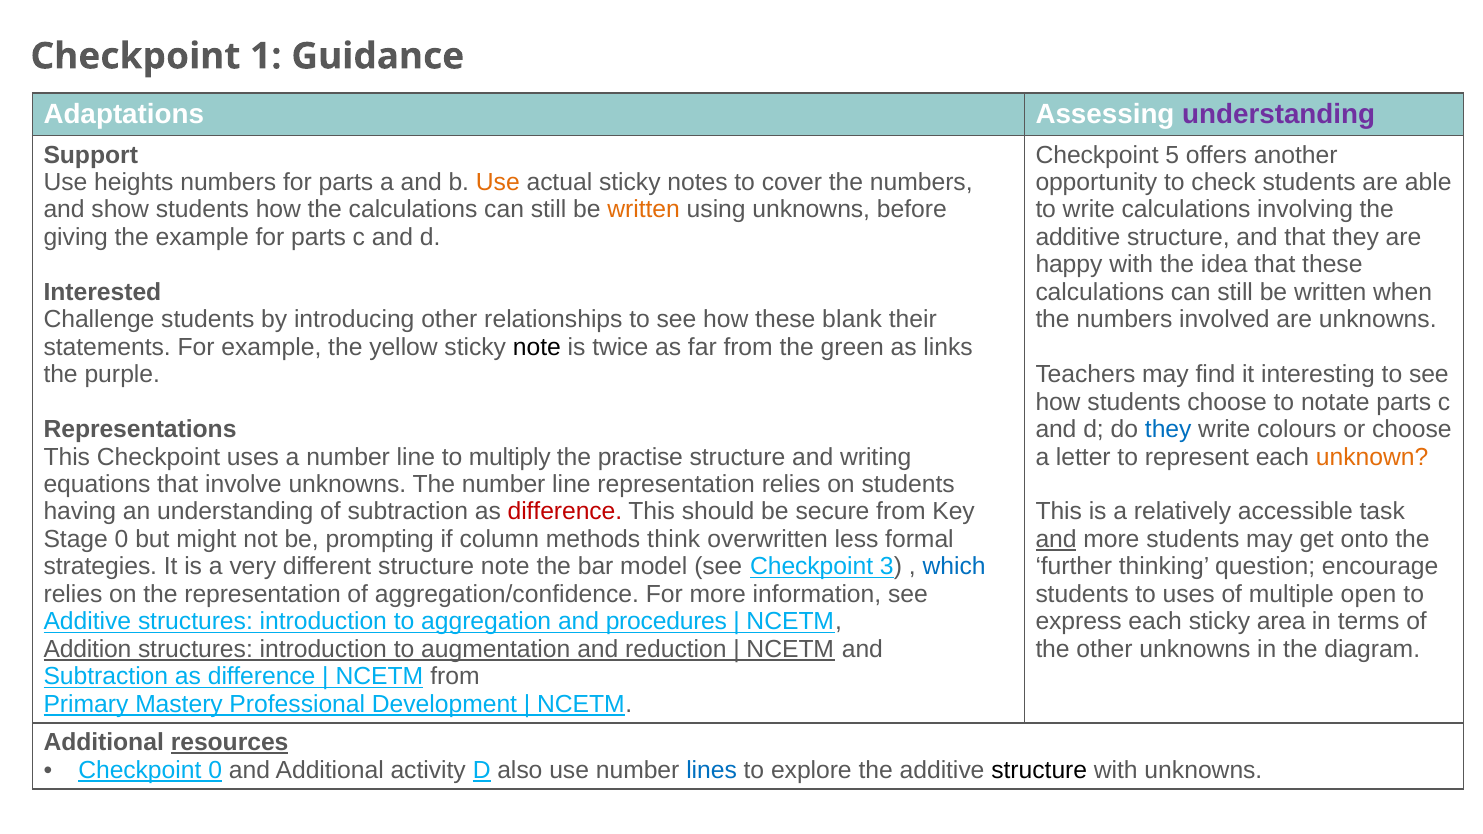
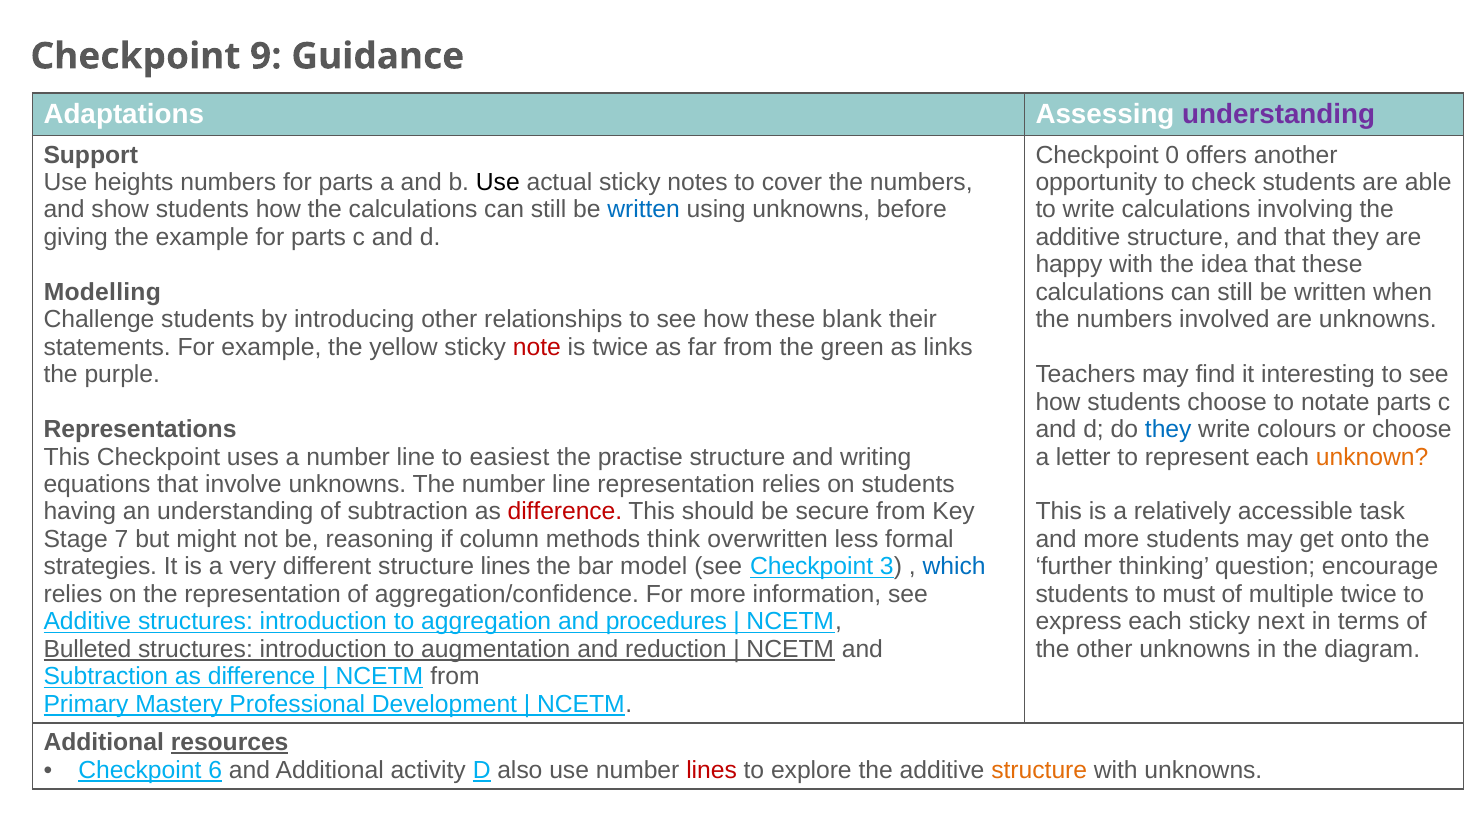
1: 1 -> 9 (266, 56)
5: 5 -> 0 (1172, 155)
Use colour: orange -> black (498, 182)
written colour: orange -> blue (644, 210)
Interested: Interested -> Modelling (102, 292)
note colour: black -> red (537, 347)
multiply: multiply -> easiest (509, 457)
Stage 0: 0 -> 7 (122, 539)
prompting: prompting -> reasoning (380, 539)
and underline: present -> none (1056, 539)
structure note: note -> lines (505, 567)
to uses: uses -> must (1189, 594)
multiple open: open -> twice (1369, 594)
area: area -> next (1281, 622)
Addition: Addition -> Bulleted (88, 649)
Checkpoint 0: 0 -> 6 (215, 770)
lines colour: blue -> red (712, 770)
structure colour: black -> orange (1039, 770)
